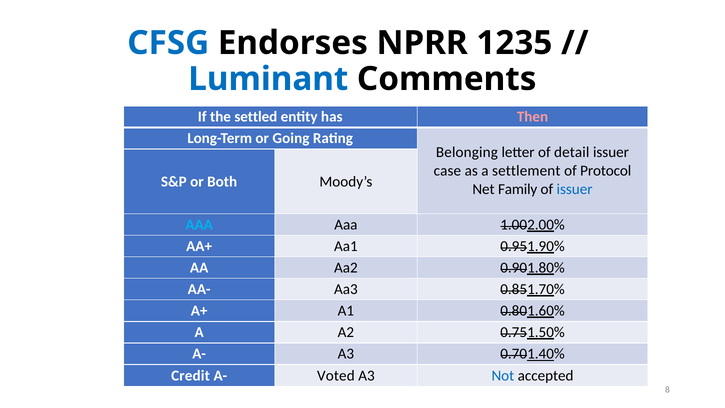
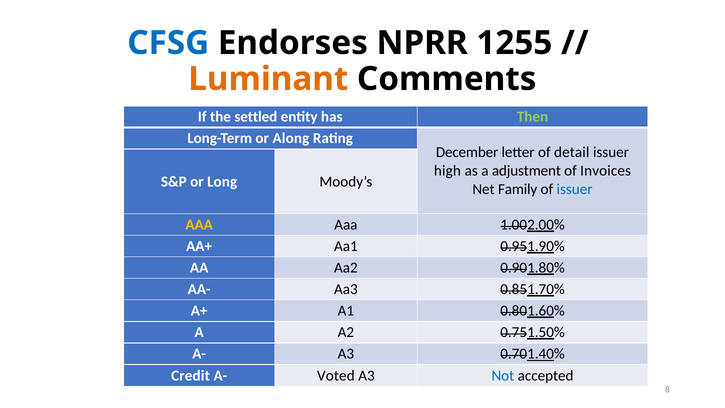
1235: 1235 -> 1255 (514, 43)
Luminant colour: blue -> orange (268, 79)
Then colour: pink -> light green (533, 117)
Going: Going -> Along (291, 138)
Belonging: Belonging -> December (467, 152)
case: case -> high (447, 171)
settlement: settlement -> adjustment (526, 171)
Protocol: Protocol -> Invoices (606, 171)
Both: Both -> Long (222, 181)
AAA colour: light blue -> yellow (199, 225)
